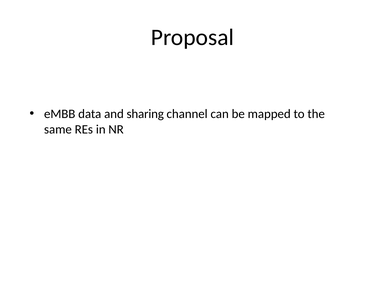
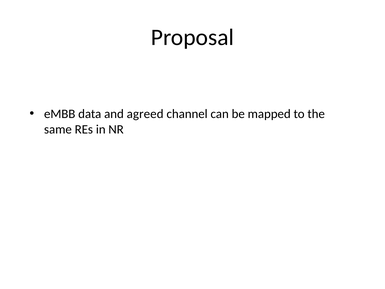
sharing: sharing -> agreed (145, 114)
